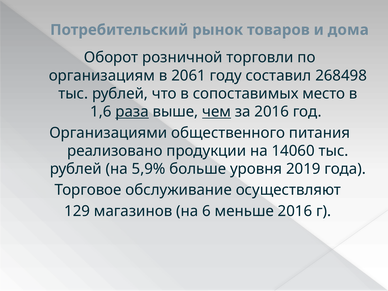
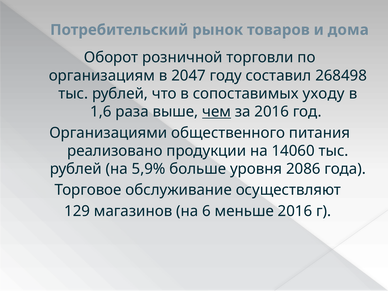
2061: 2061 -> 2047 (189, 76)
место: место -> уходу (324, 94)
раза underline: present -> none (132, 112)
2019: 2019 -> 2086 (303, 169)
